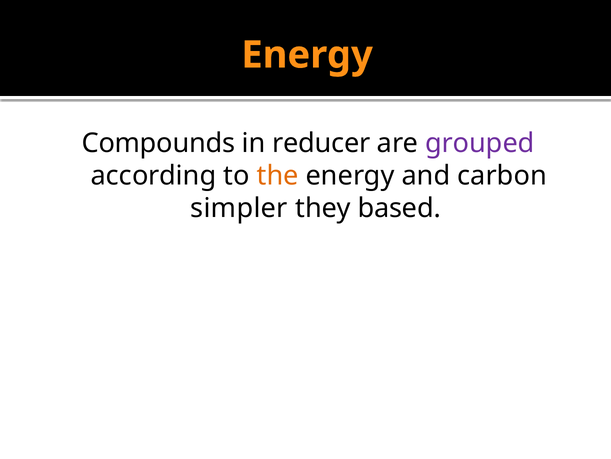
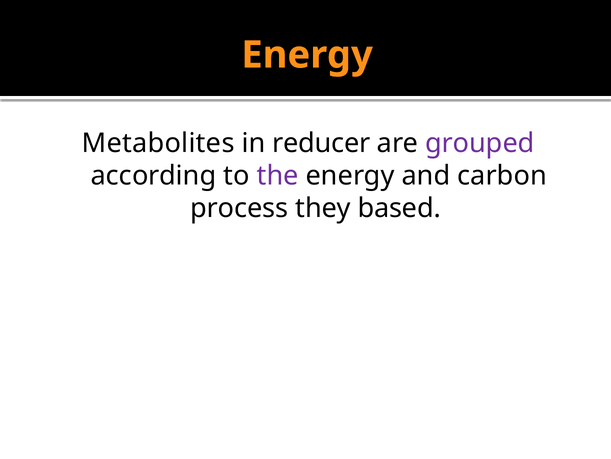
Compounds: Compounds -> Metabolites (158, 143)
the colour: orange -> purple (278, 176)
simpler: simpler -> process (239, 208)
